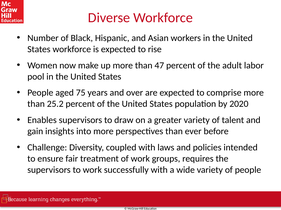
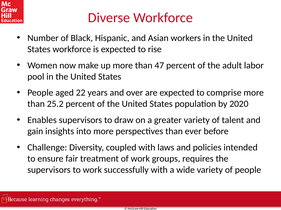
75: 75 -> 22 (81, 93)
